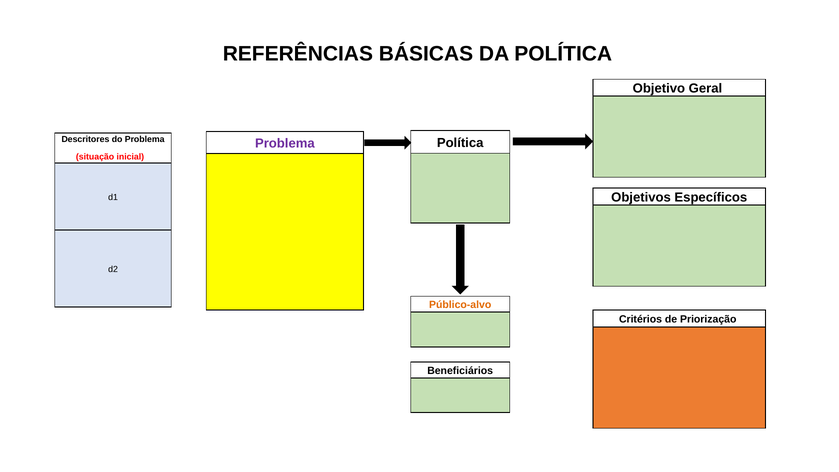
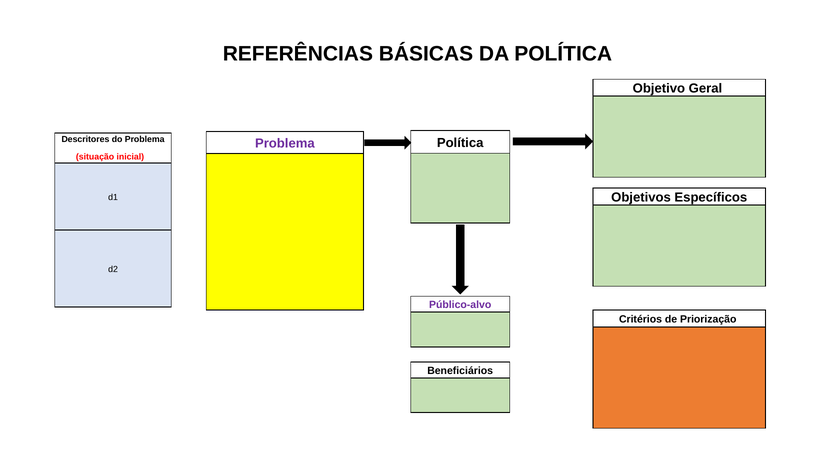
Público-alvo colour: orange -> purple (460, 305)
